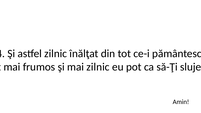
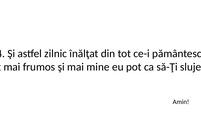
mai zilnic: zilnic -> mine (98, 67)
